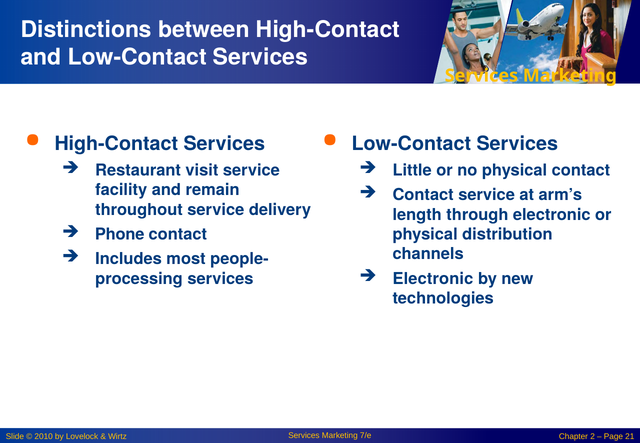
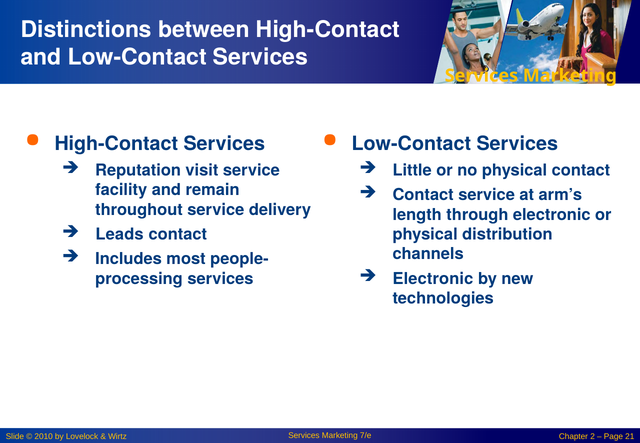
Restaurant: Restaurant -> Reputation (138, 170)
Phone: Phone -> Leads (120, 234)
